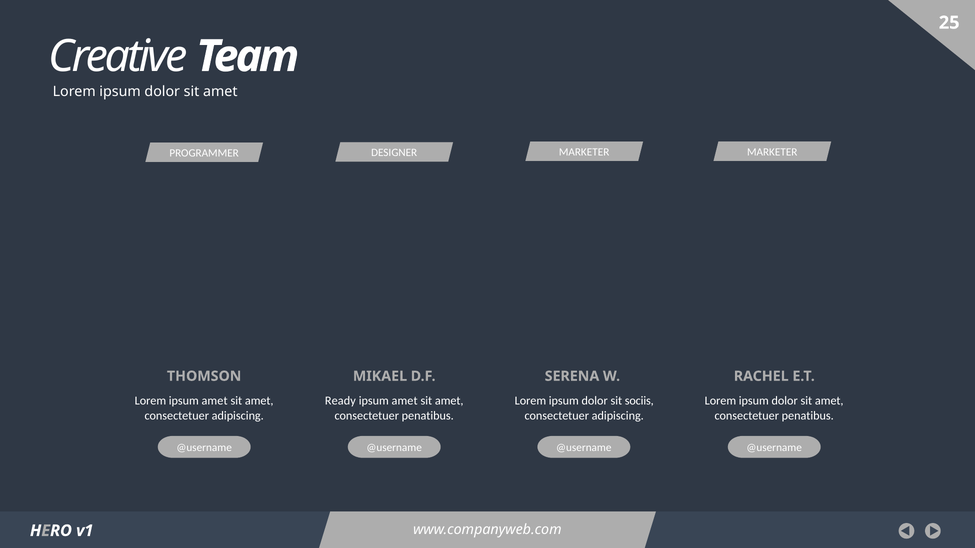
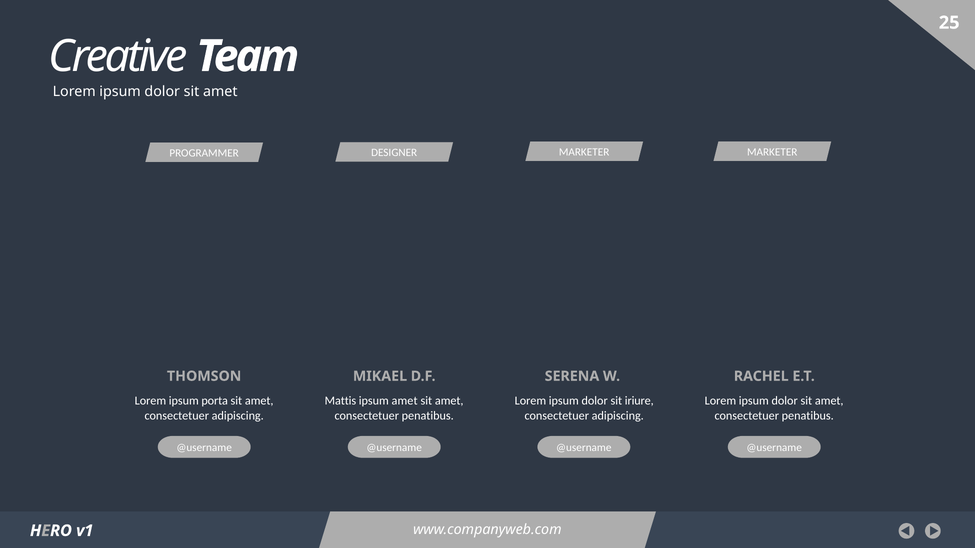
Lorem ipsum amet: amet -> porta (215, 401)
Ready: Ready -> Mattis (340, 401)
sociis: sociis -> iriure (639, 401)
